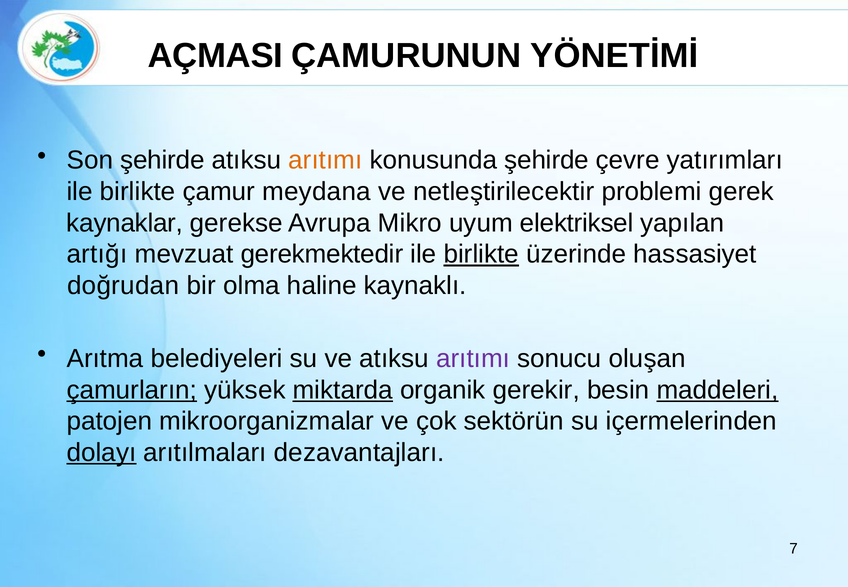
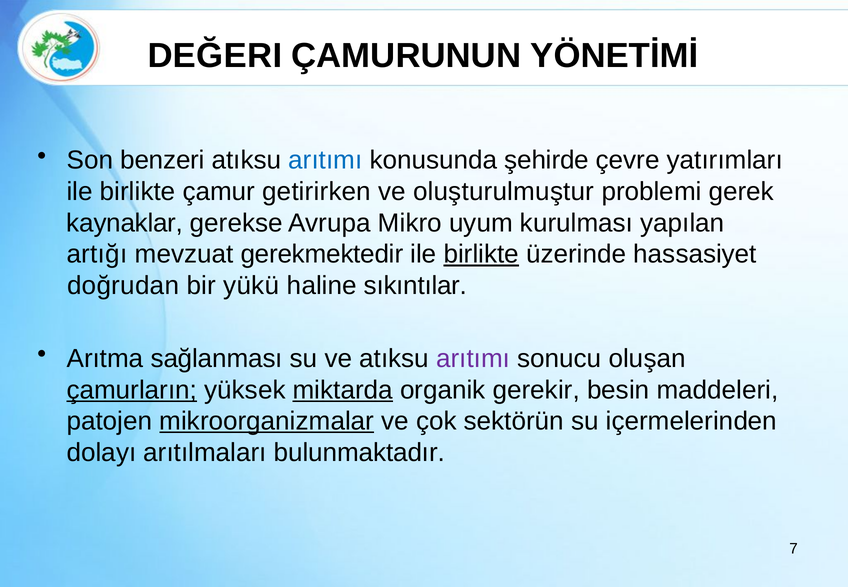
AÇMASI: AÇMASI -> DEĞERI (215, 56)
Son şehirde: şehirde -> benzeri (162, 160)
arıtımı colour: orange -> blue (325, 160)
meydana: meydana -> getirirken (317, 192)
netleştirilecektir: netleştirilecektir -> oluşturulmuştur (504, 192)
elektriksel: elektriksel -> kurulması (577, 223)
olma: olma -> yükü (251, 286)
kaynaklı: kaynaklı -> sıkıntılar (415, 286)
belediyeleri: belediyeleri -> sağlanması (217, 359)
maddeleri underline: present -> none (718, 390)
mikroorganizmalar underline: none -> present (267, 421)
dolayı underline: present -> none (101, 453)
dezavantajları: dezavantajları -> bulunmaktadır (359, 453)
